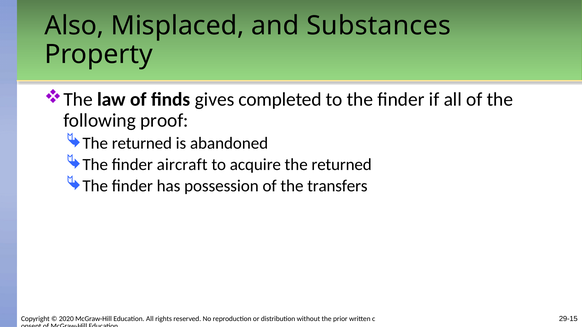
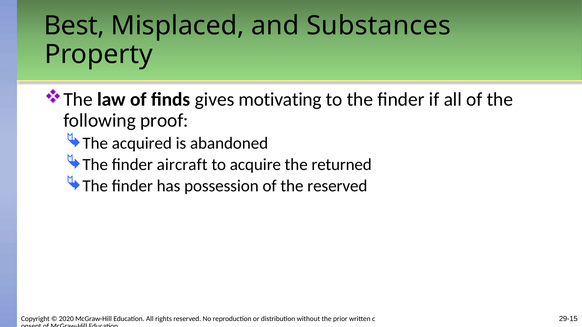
Also: Also -> Best (74, 26)
completed: completed -> motivating (280, 100)
returned: returned -> acquired (142, 143)
the transfers: transfers -> reserved (337, 186)
